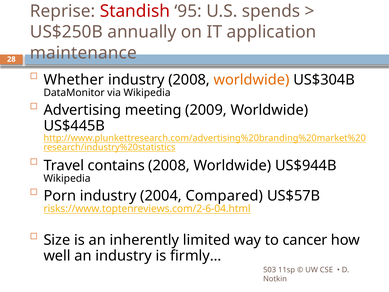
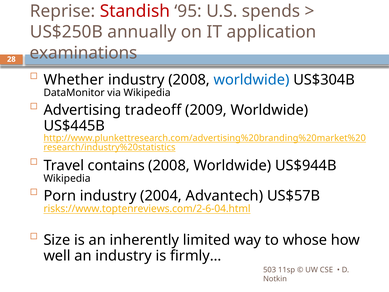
maintenance: maintenance -> examinations (83, 53)
worldwide colour: orange -> blue (252, 80)
meeting: meeting -> tradeoff (153, 110)
Compared: Compared -> Advantech (224, 196)
cancer: cancer -> whose (305, 240)
